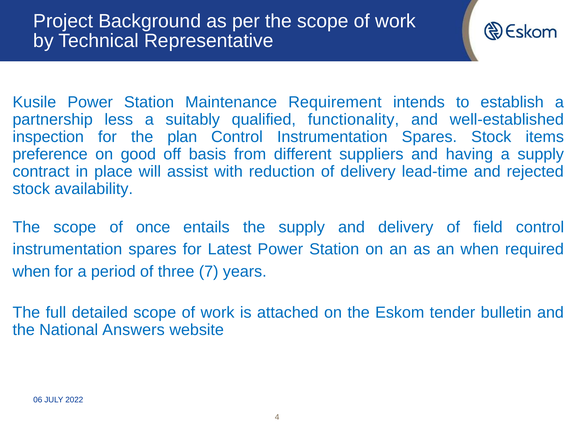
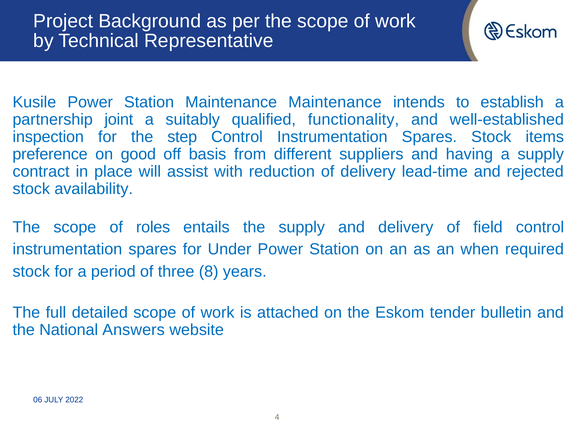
Maintenance Requirement: Requirement -> Maintenance (335, 102)
less: less -> joint (119, 119)
plan: plan -> step (182, 137)
once: once -> roles (153, 227)
Latest: Latest -> Under (230, 249)
when: when -> stock (31, 271)
7: 7 -> 8 (209, 271)
